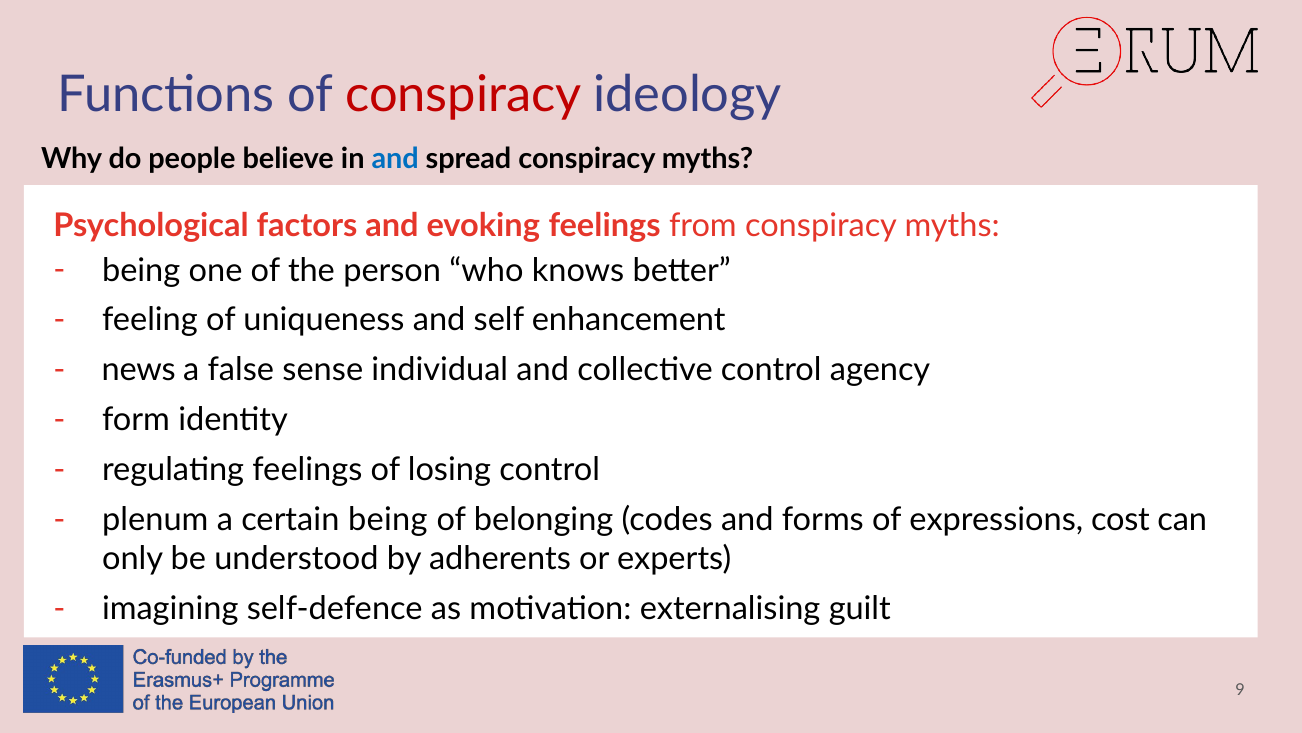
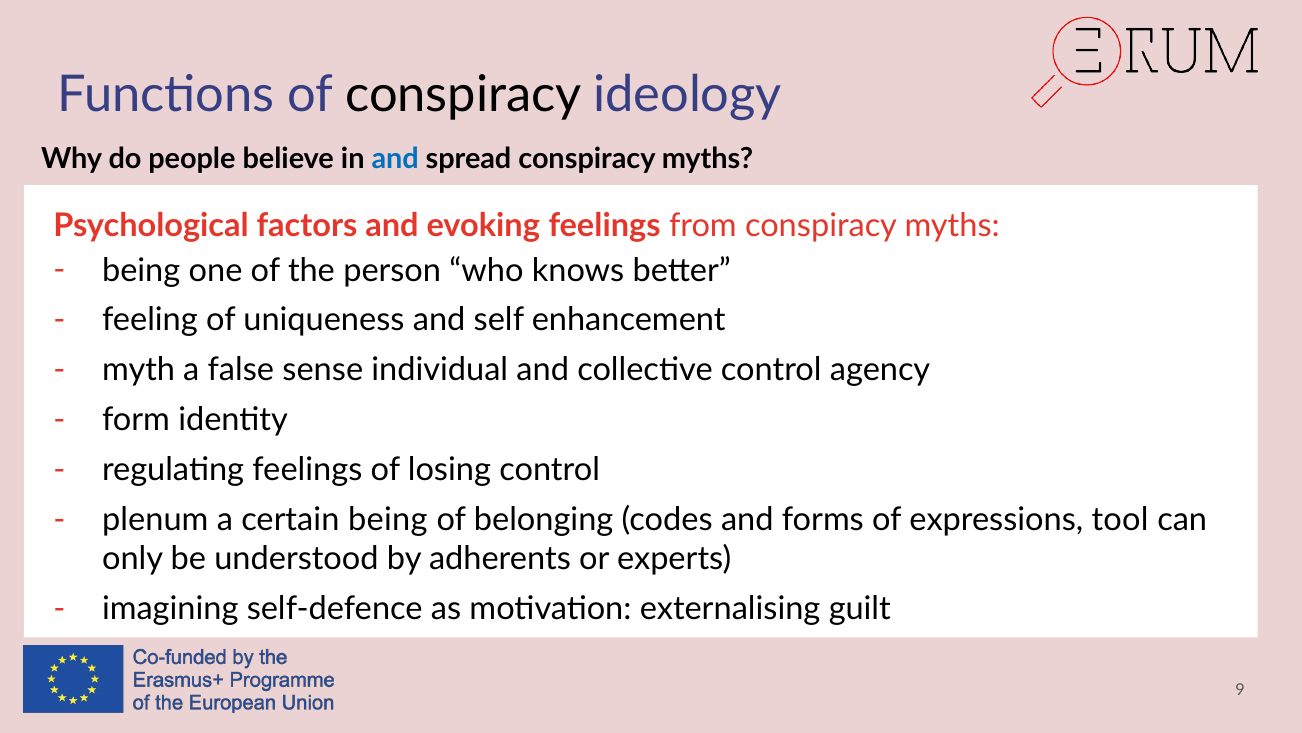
conspiracy colour: red -> black (463, 95)
news: news -> myth (139, 370)
cost: cost -> tool (1120, 520)
